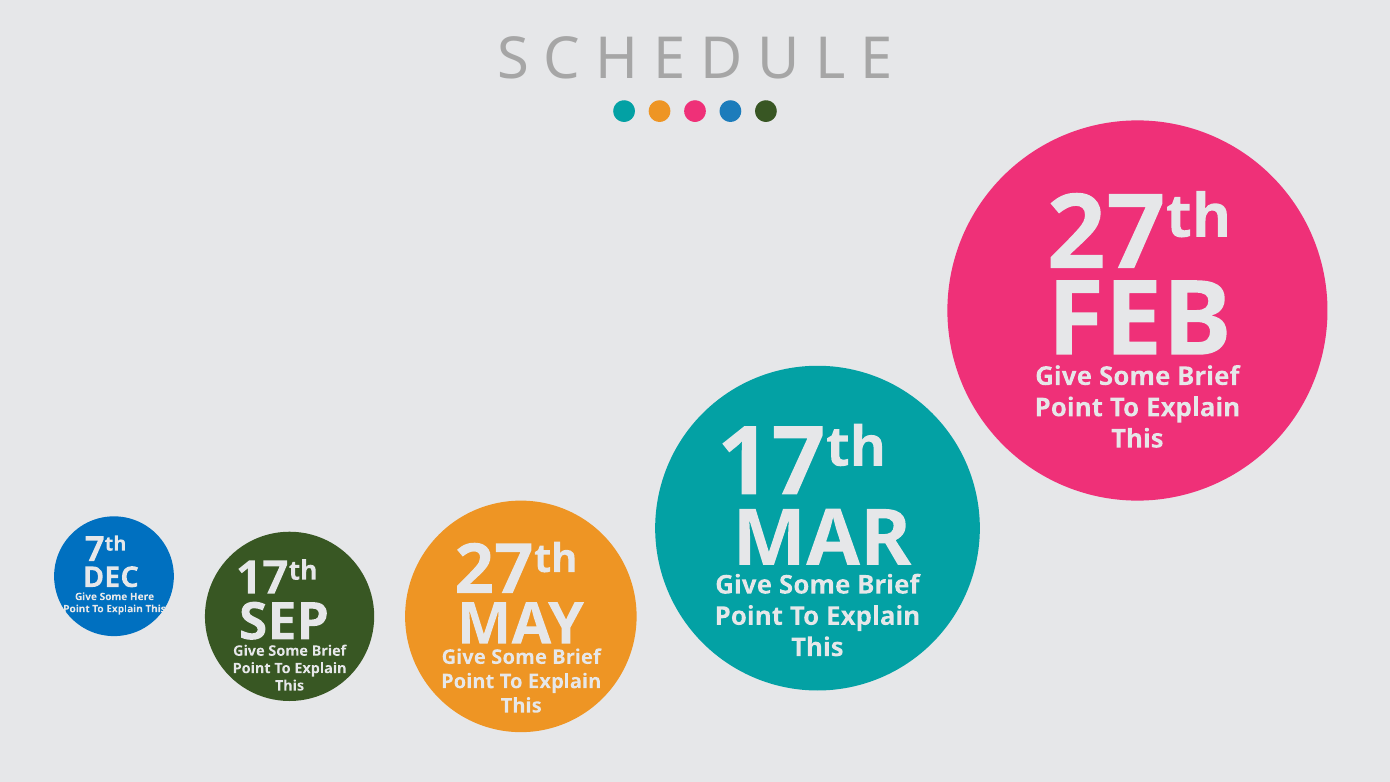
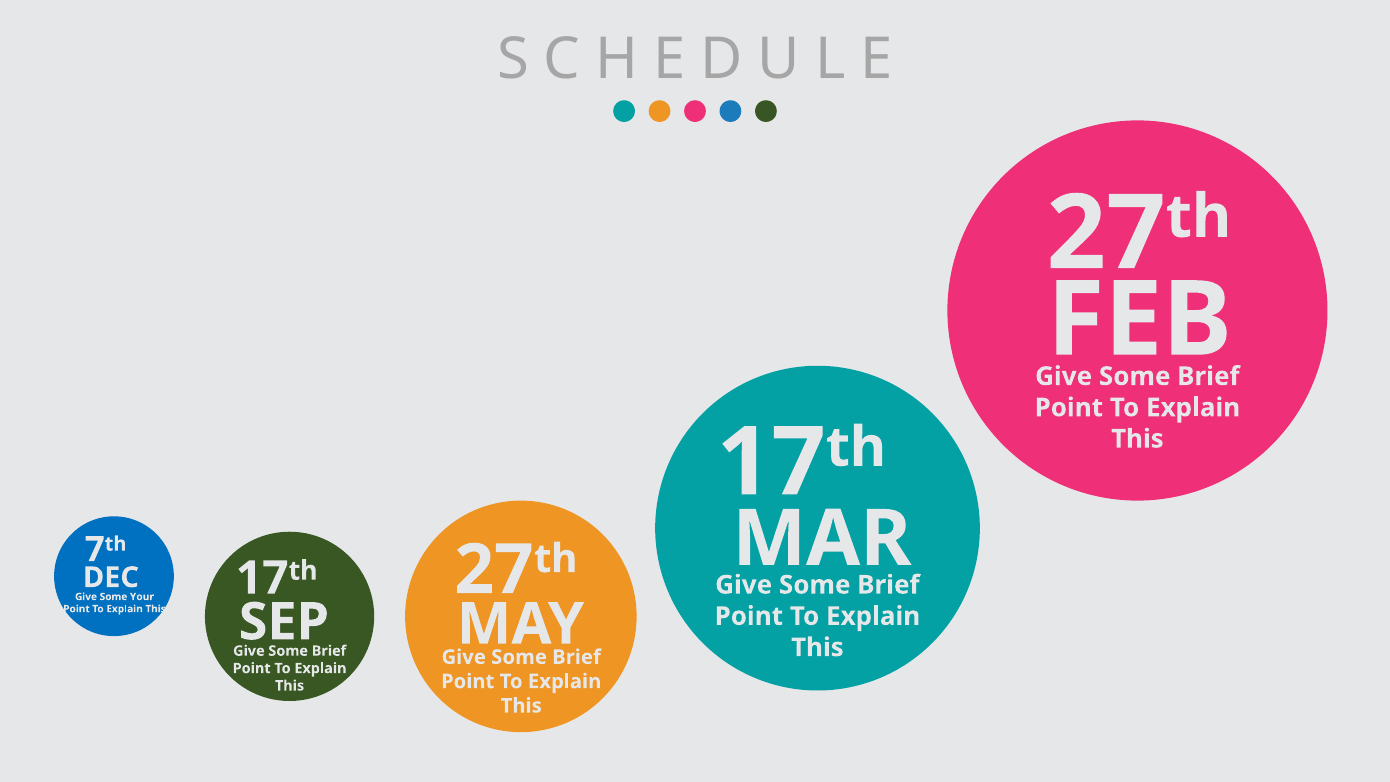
Here: Here -> Your (142, 597)
